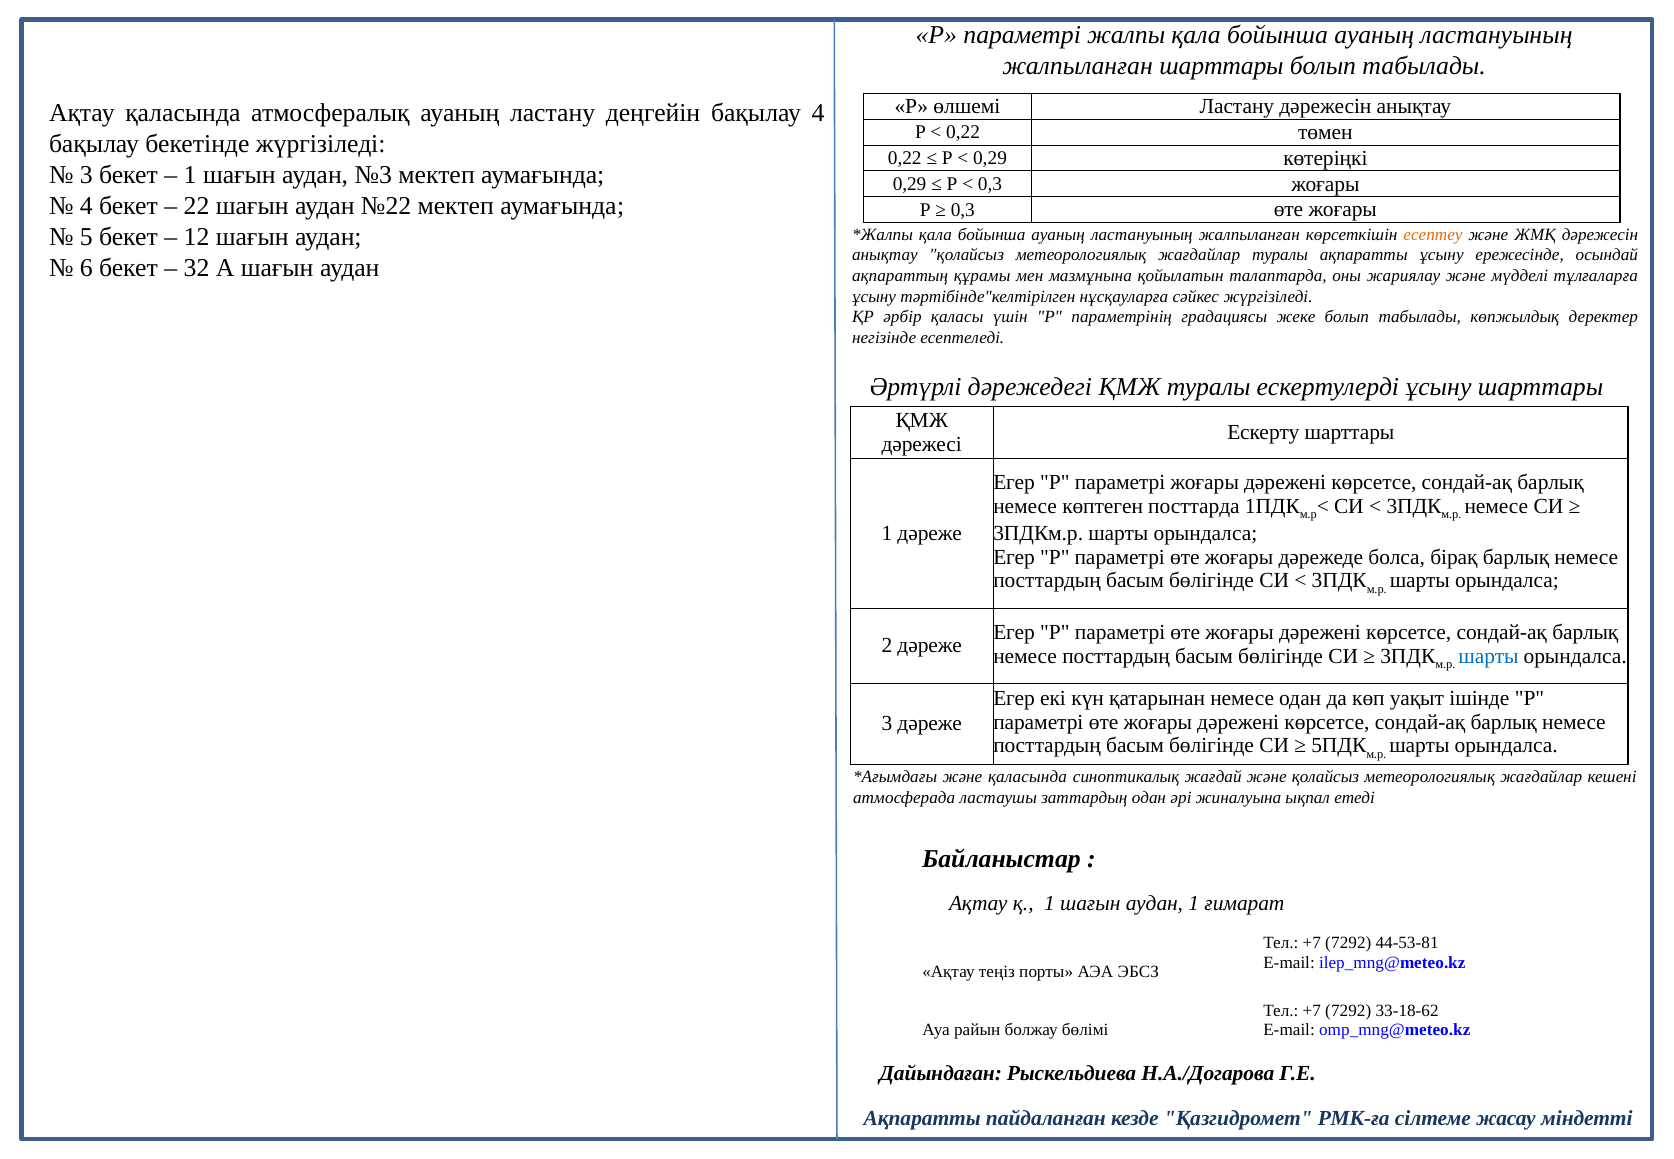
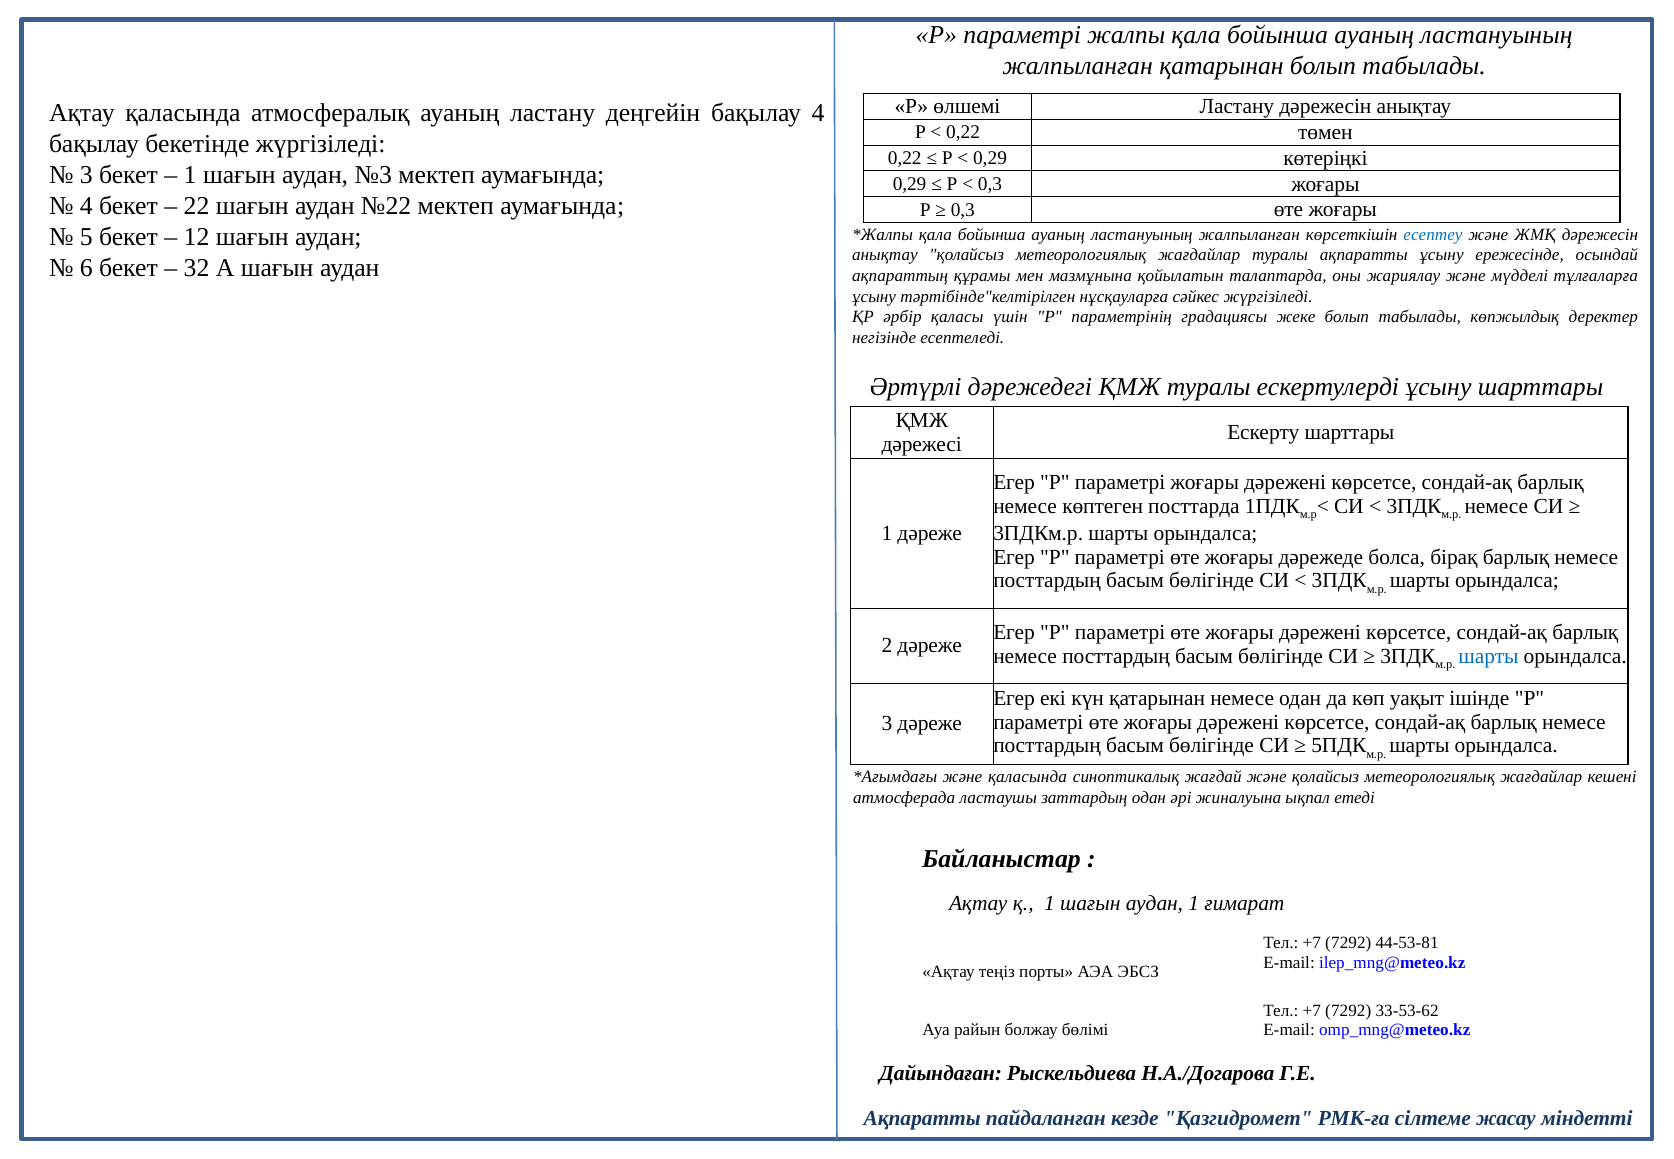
жалпыланған шарттары: шарттары -> қатарынан (1221, 66)
есептеу colour: orange -> blue (1433, 235)
33-18-62: 33-18-62 -> 33-53-62 (1407, 1011)
